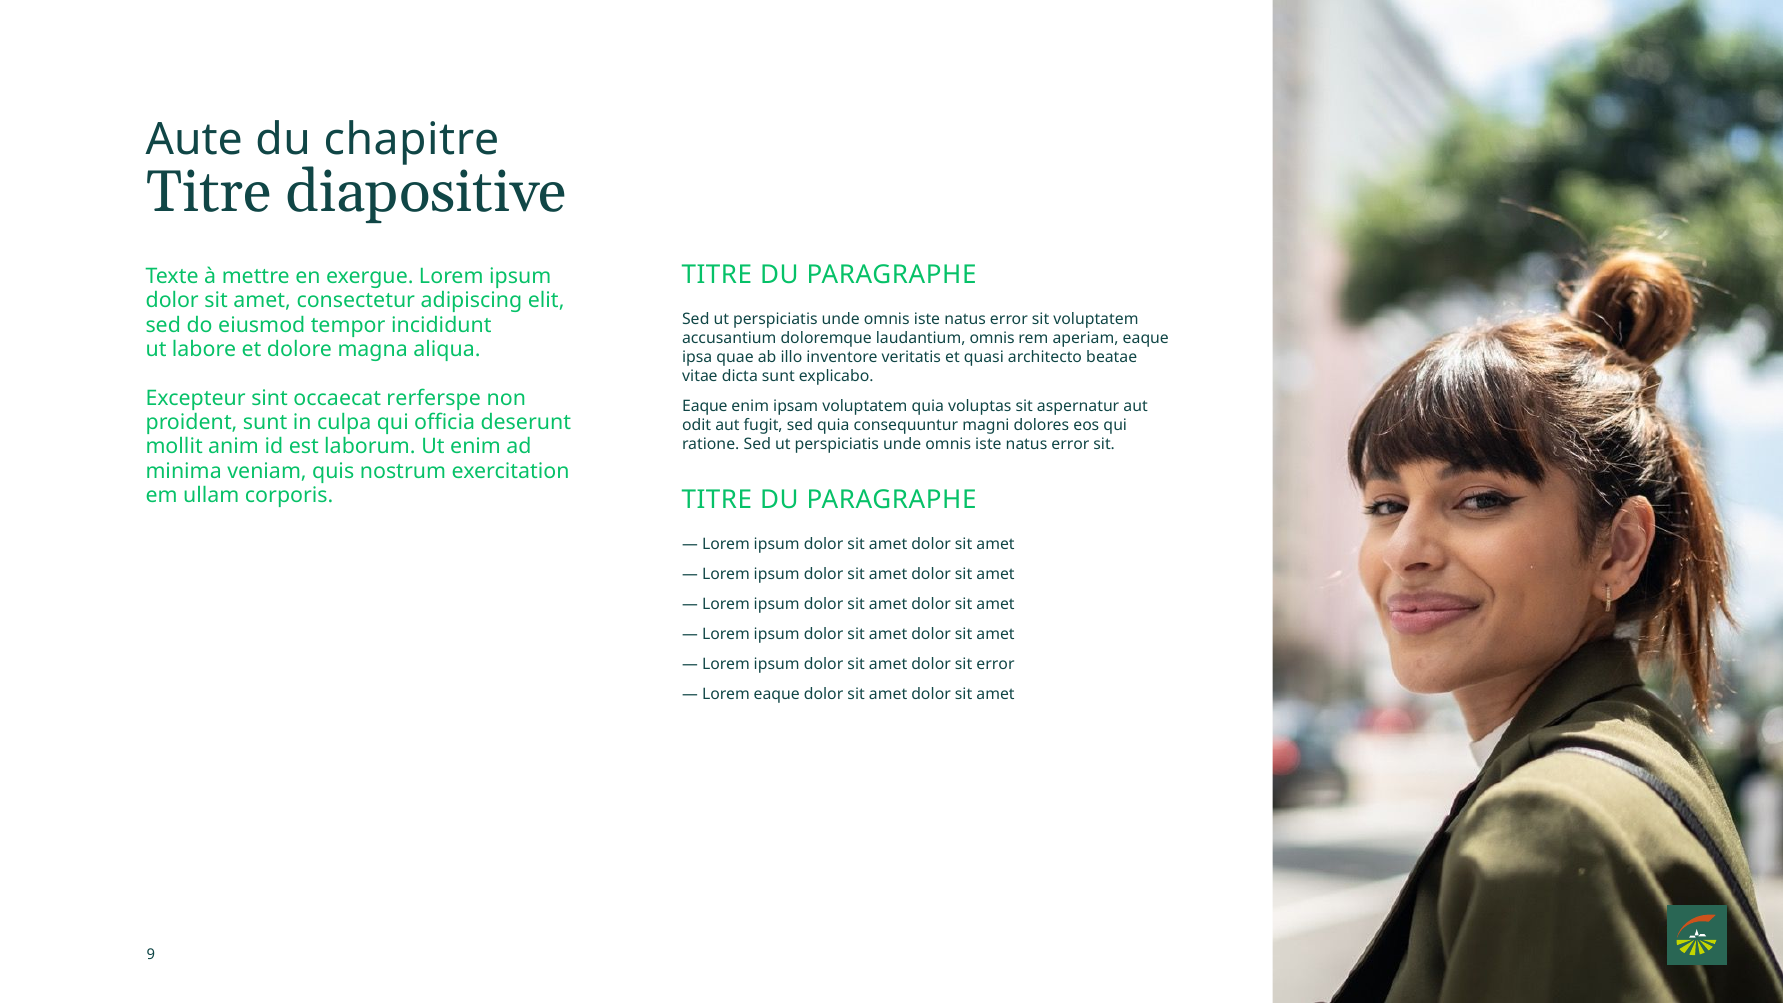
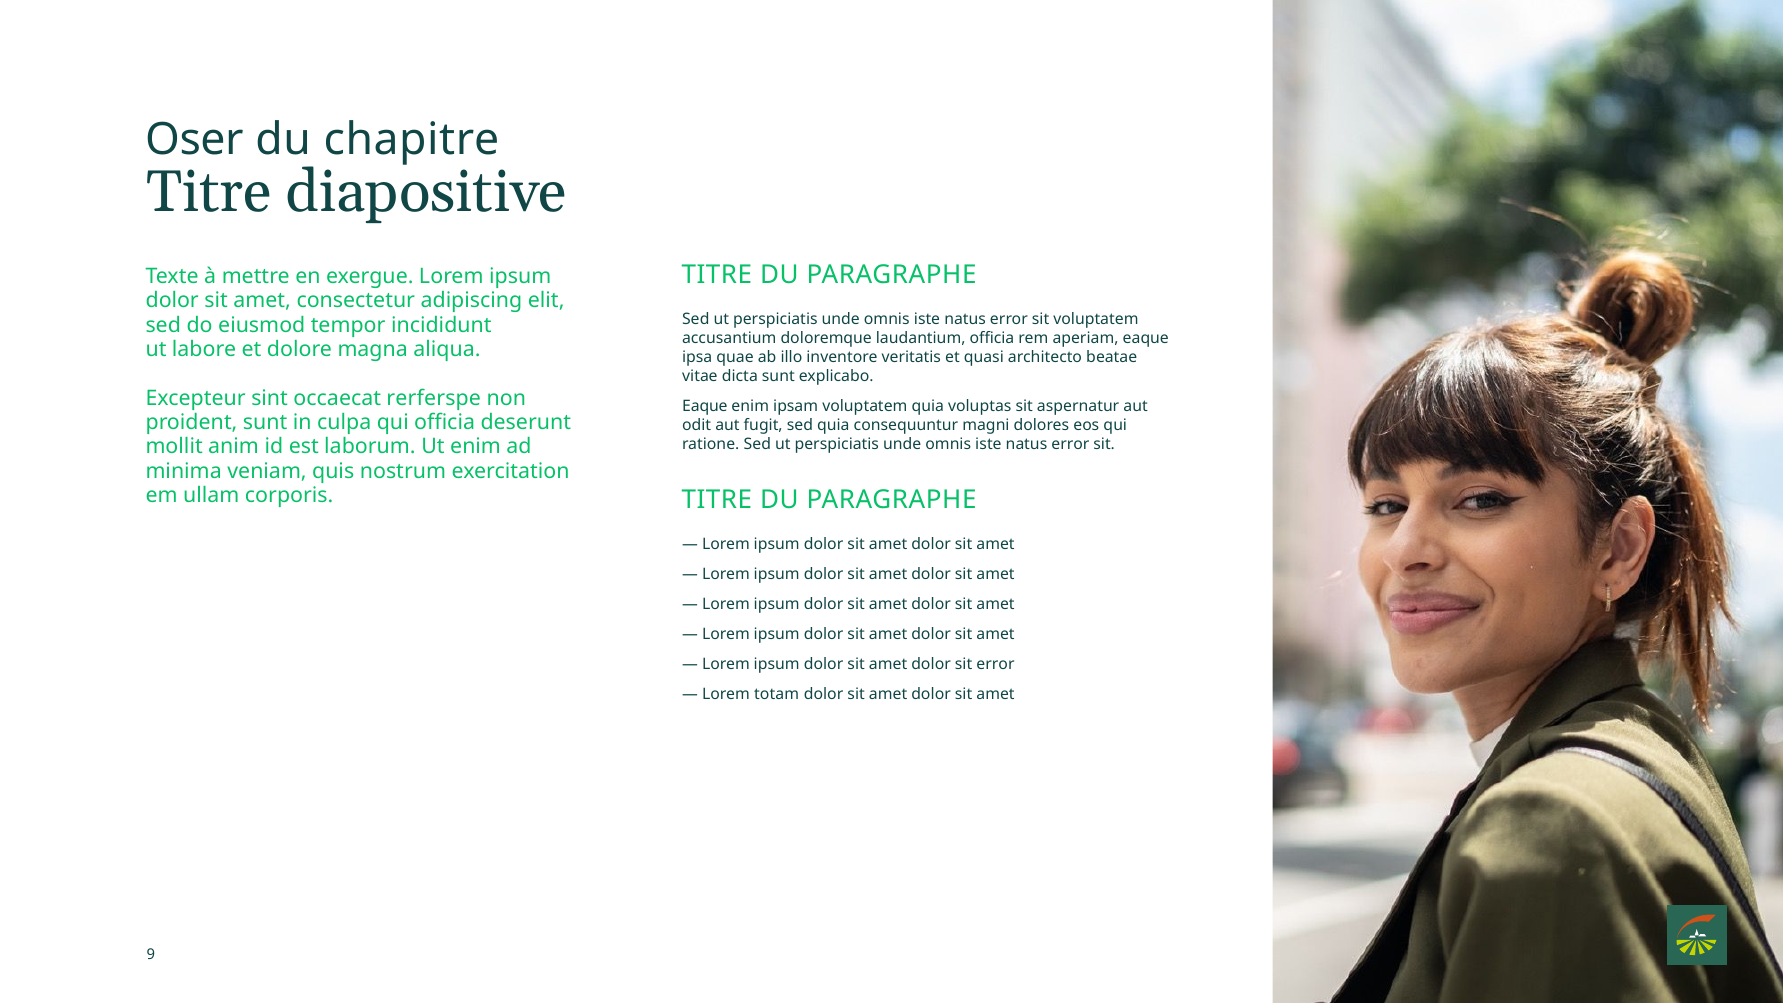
Aute: Aute -> Oser (194, 140)
laudantium omnis: omnis -> officia (992, 339)
Lorem eaque: eaque -> totam (777, 694)
